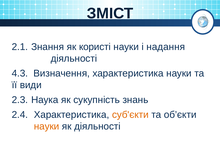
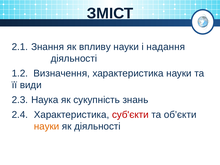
користі: користі -> впливу (95, 47)
4.3: 4.3 -> 1.2 (20, 73)
суб'єкти colour: orange -> red (130, 115)
